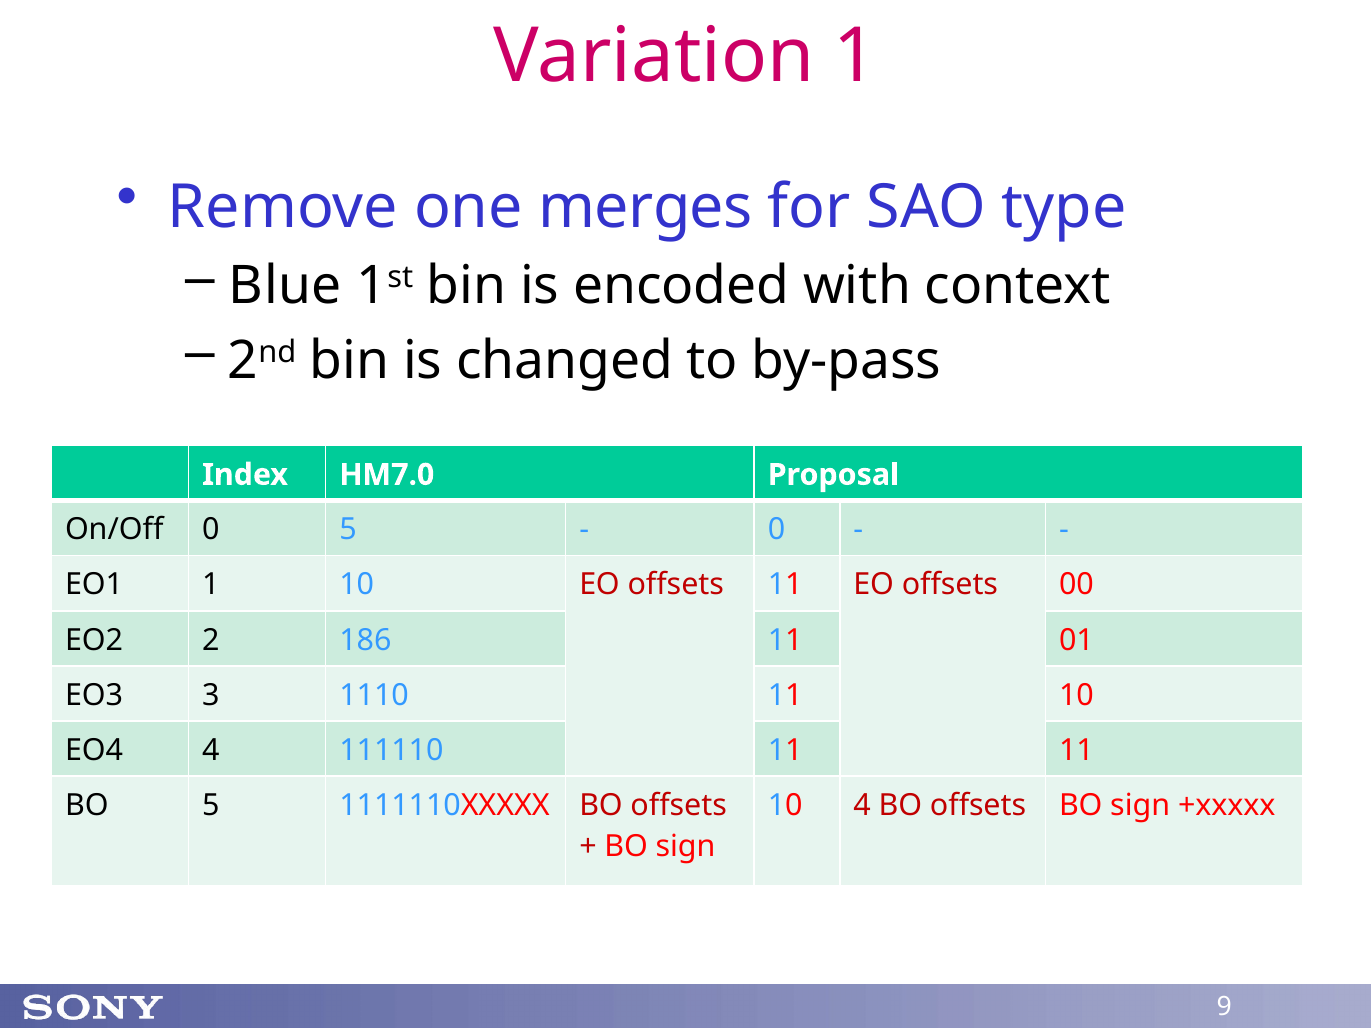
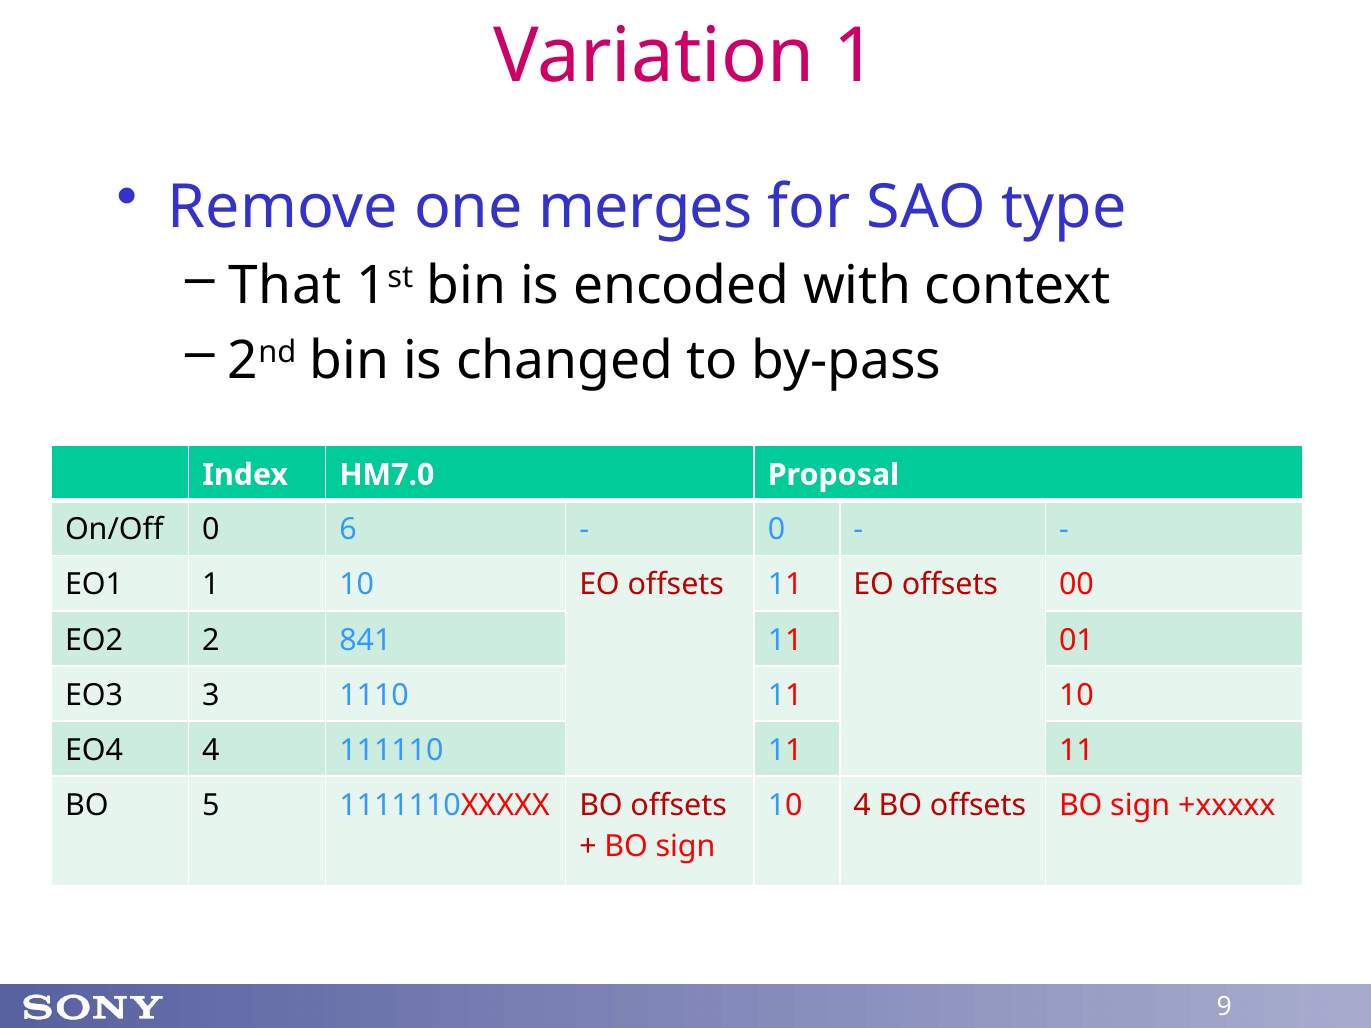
Blue: Blue -> That (285, 286)
0 5: 5 -> 6 (348, 530)
186: 186 -> 841 (365, 640)
